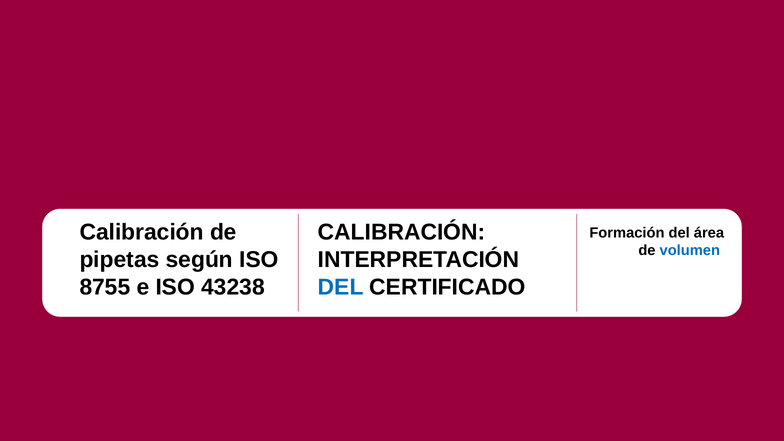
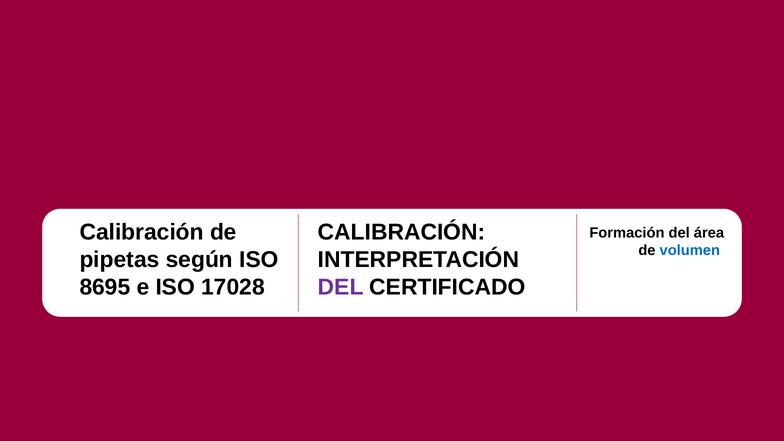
8755: 8755 -> 8695 (105, 287)
43238: 43238 -> 17028 (233, 287)
DEL colour: blue -> purple (341, 287)
